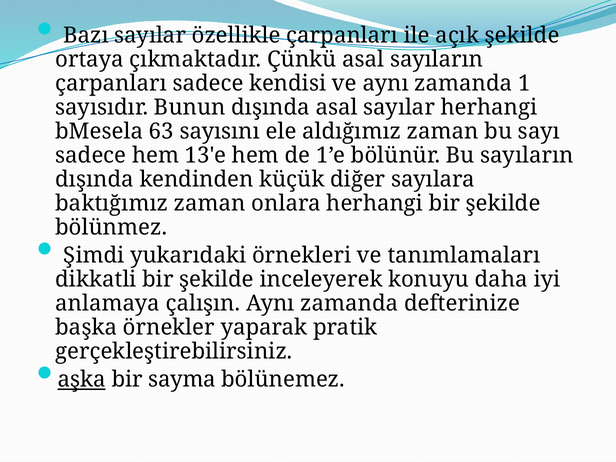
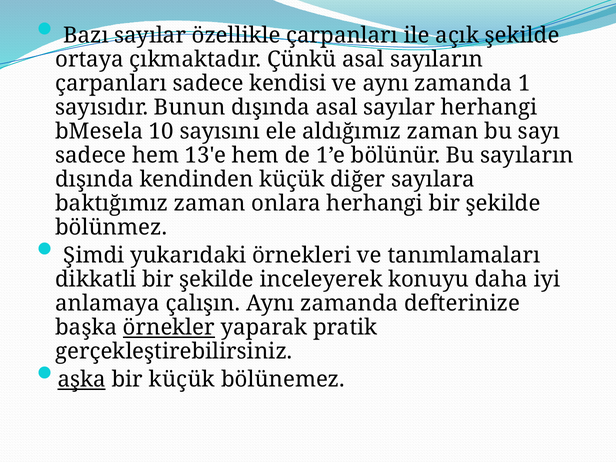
63: 63 -> 10 (161, 132)
örnekler underline: none -> present (169, 328)
bir sayma: sayma -> küçük (182, 380)
